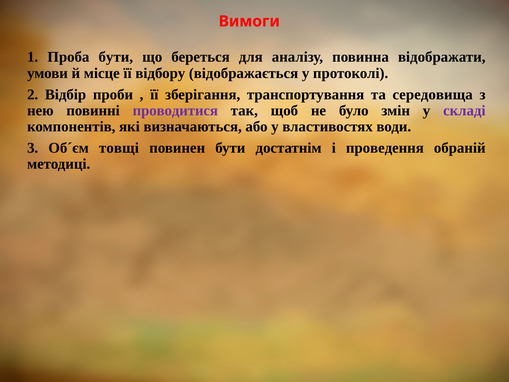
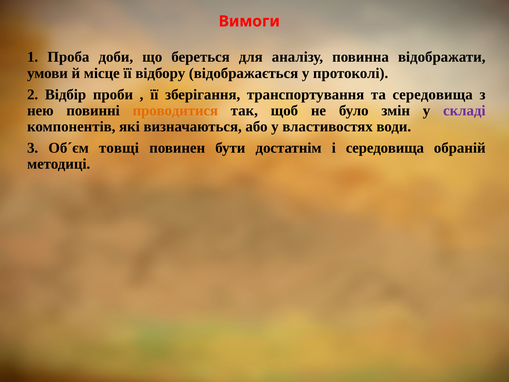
Проба бути: бути -> доби (116, 57)
проводитися colour: purple -> orange (175, 110)
і проведення: проведення -> середовища (385, 148)
